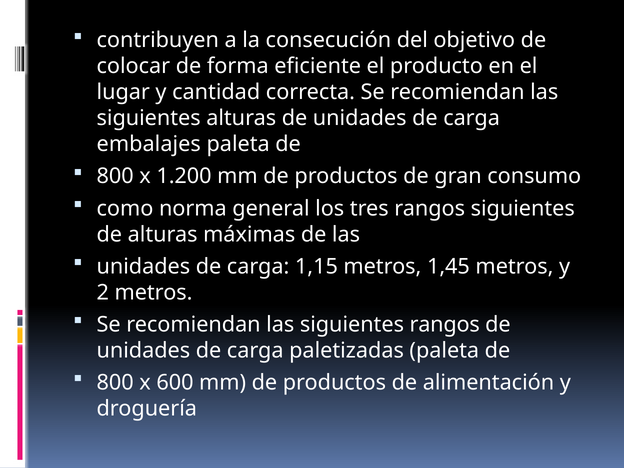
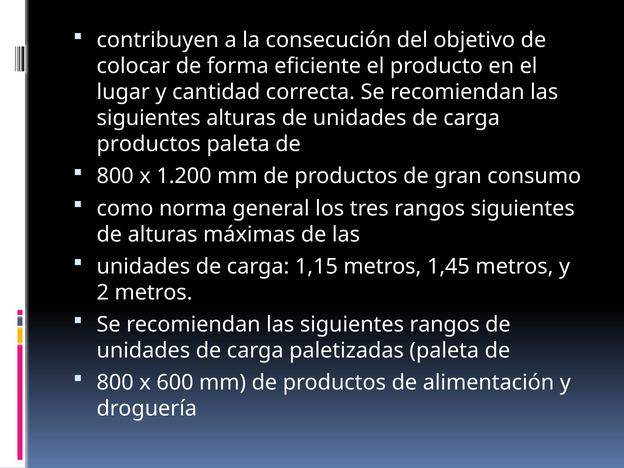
embalajes: embalajes -> productos (149, 144)
